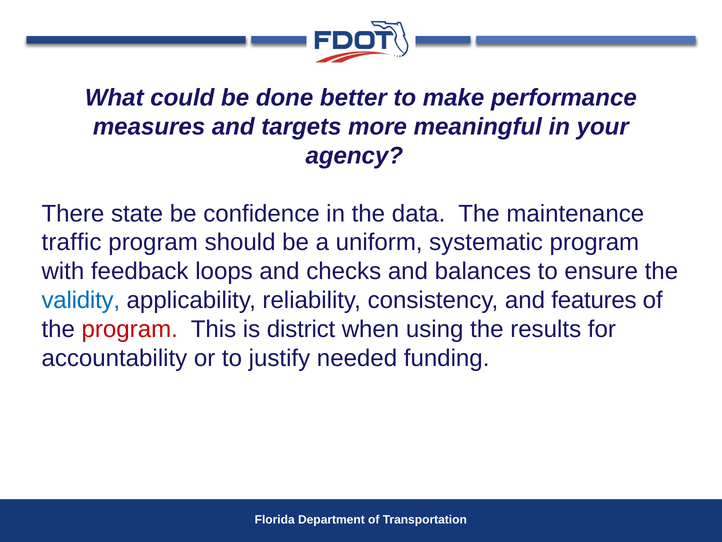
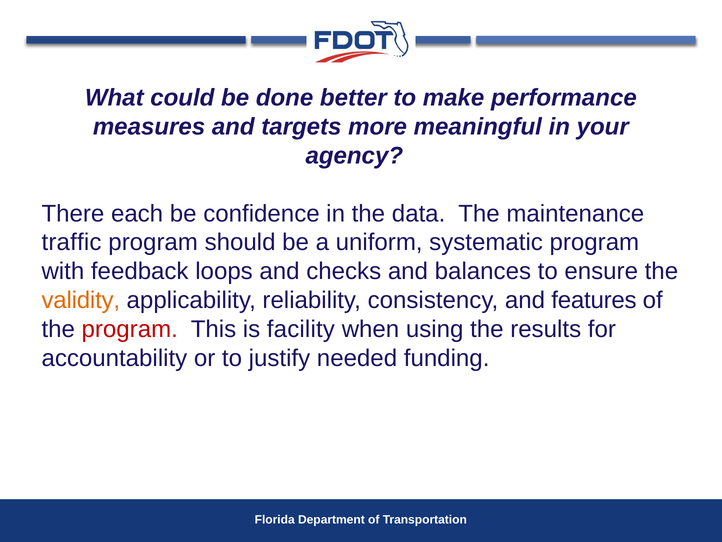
state: state -> each (137, 213)
validity colour: blue -> orange (81, 300)
district: district -> facility (301, 329)
